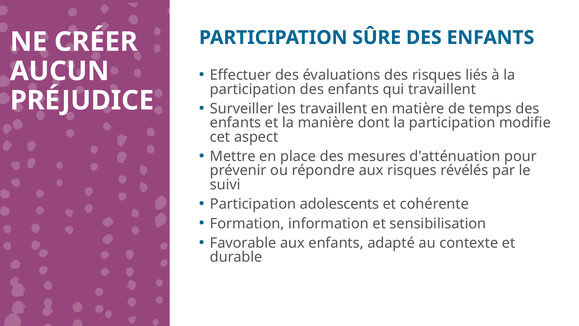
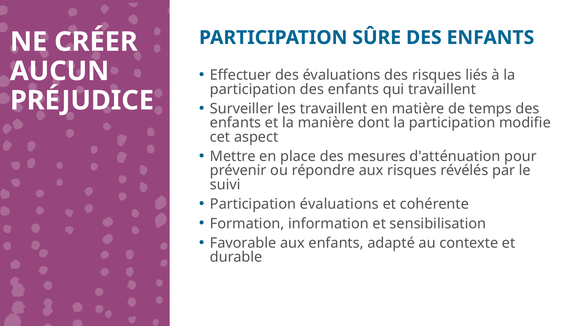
Participation adolescents: adolescents -> évaluations (339, 204)
